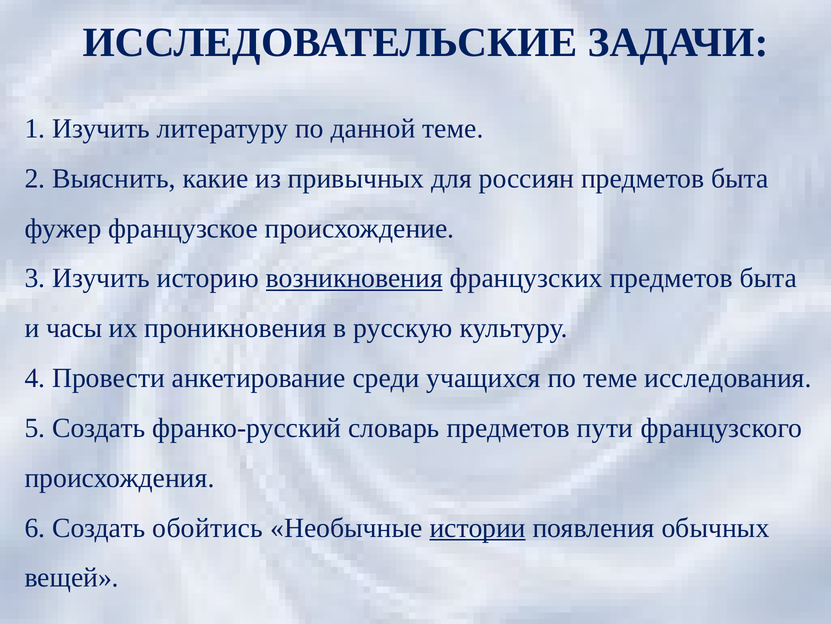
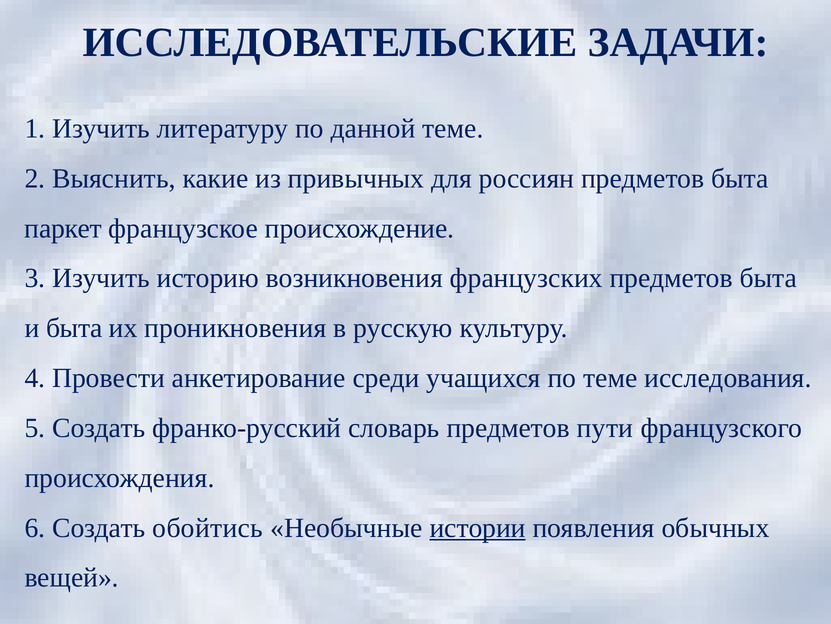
фужер: фужер -> паркет (63, 228)
возникновения underline: present -> none (354, 278)
и часы: часы -> быта (74, 328)
